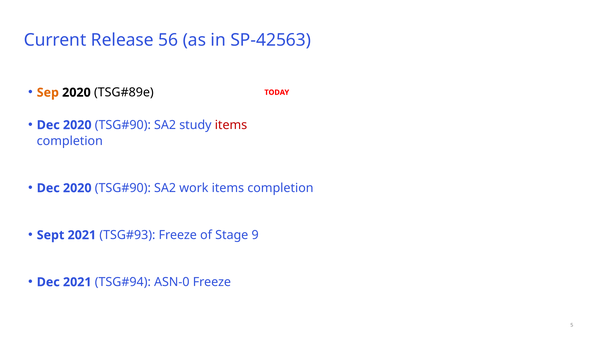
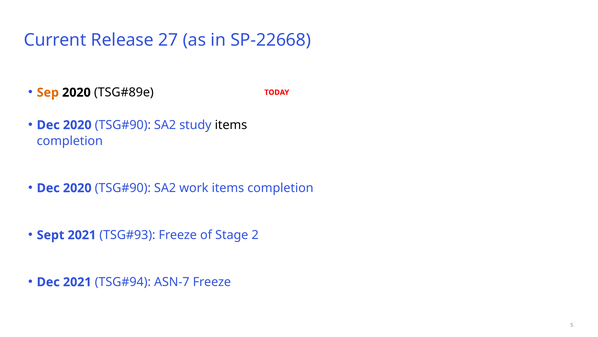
56: 56 -> 27 (168, 40)
SP-42563: SP-42563 -> SP-22668 (271, 40)
items colour: red -> black (231, 125)
9: 9 -> 2 (255, 235)
ASN-0: ASN-0 -> ASN-7 (172, 282)
